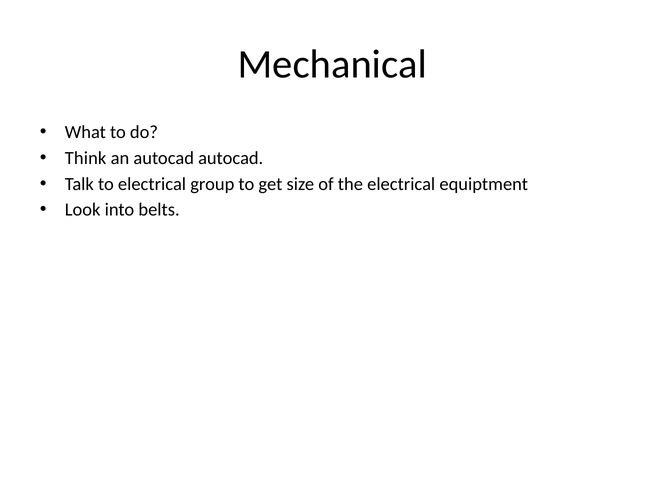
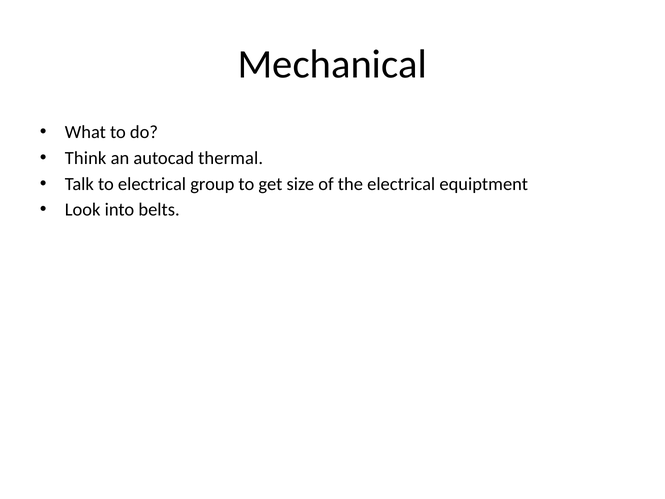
autocad autocad: autocad -> thermal (231, 158)
